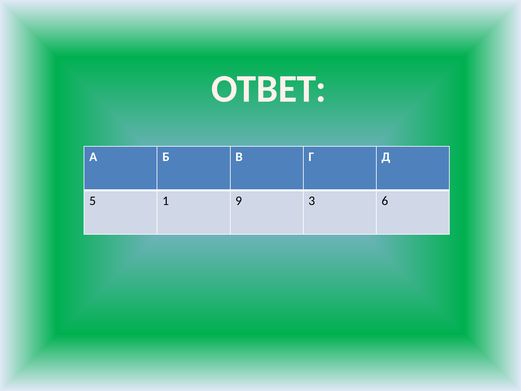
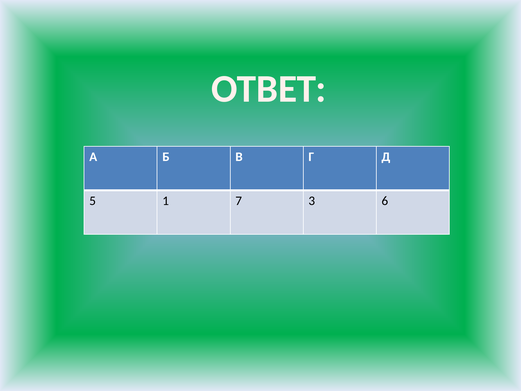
9: 9 -> 7 (239, 201)
